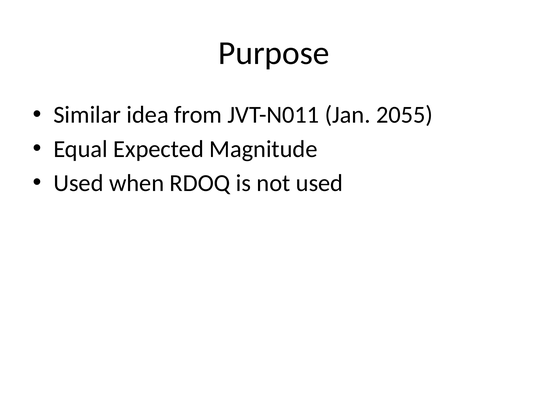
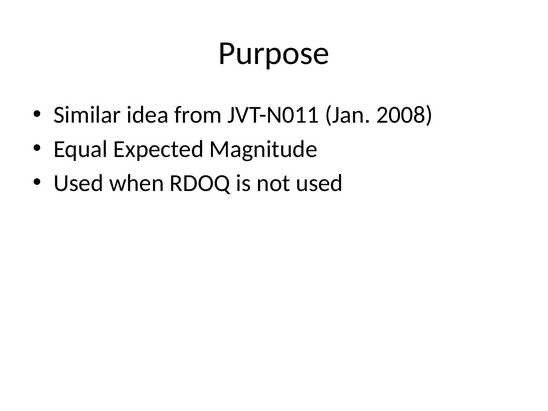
2055: 2055 -> 2008 (404, 115)
